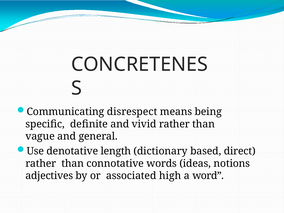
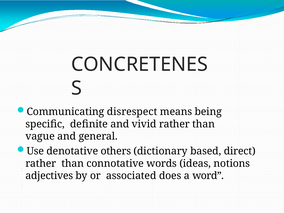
length: length -> others (116, 151)
high: high -> does (170, 176)
